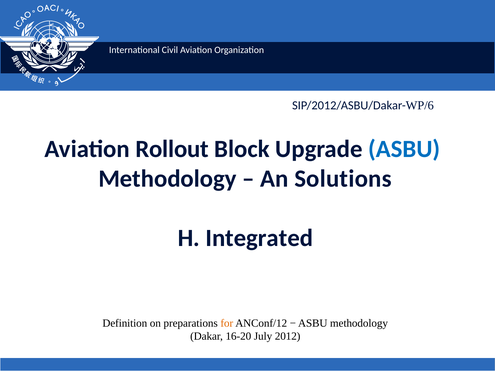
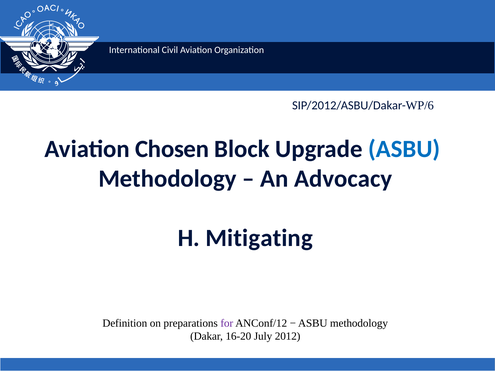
Rollout: Rollout -> Chosen (172, 149)
Solutions: Solutions -> Advocacy (343, 179)
Integrated: Integrated -> Mitigating (259, 238)
for colour: orange -> purple (227, 323)
